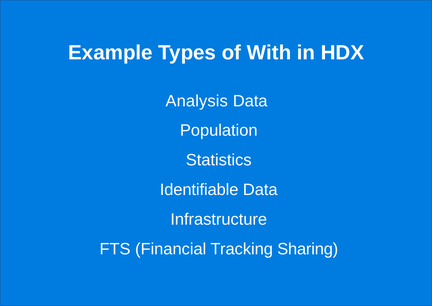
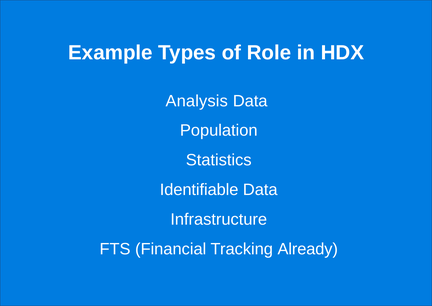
With: With -> Role (269, 53)
Sharing: Sharing -> Already (308, 249)
